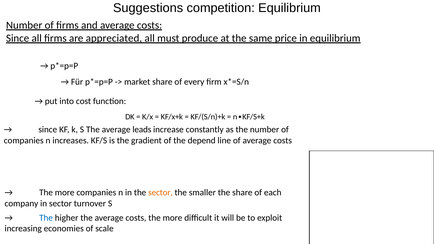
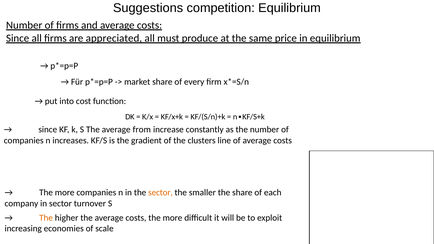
leads: leads -> from (142, 130)
depend: depend -> clusters (202, 141)
The colour: blue -> orange (46, 218)
